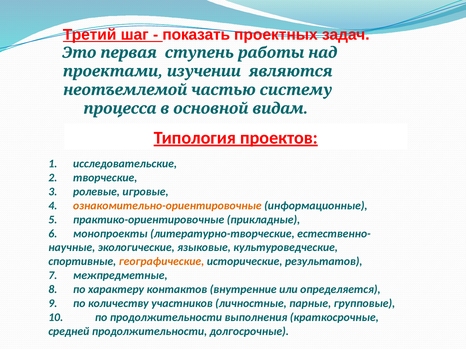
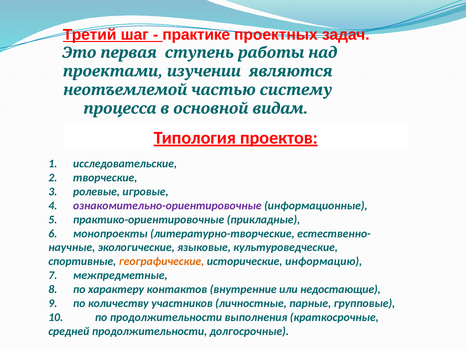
показать: показать -> практике (196, 35)
ознакомительно-ориентировочные colour: orange -> purple (167, 206)
результатов: результатов -> информацию (324, 262)
определяется: определяется -> недостающие (340, 290)
